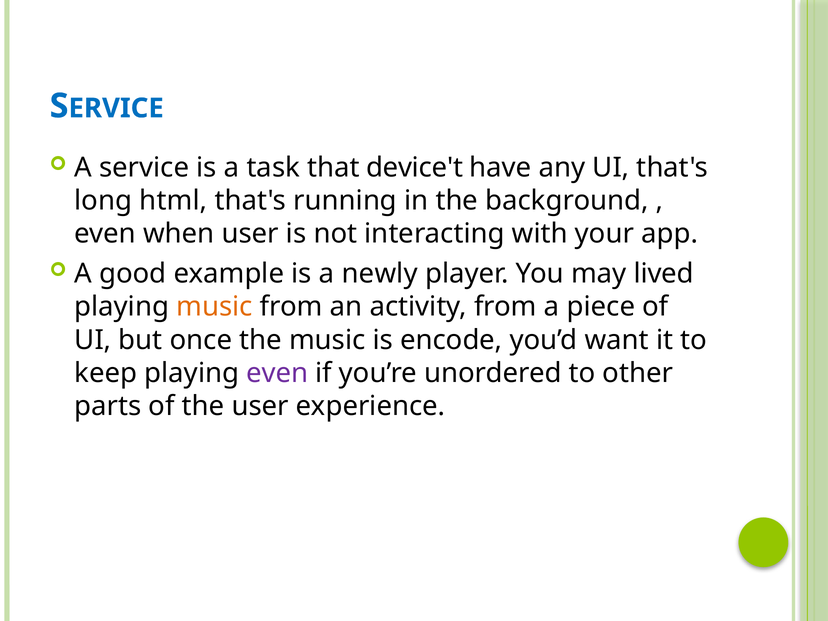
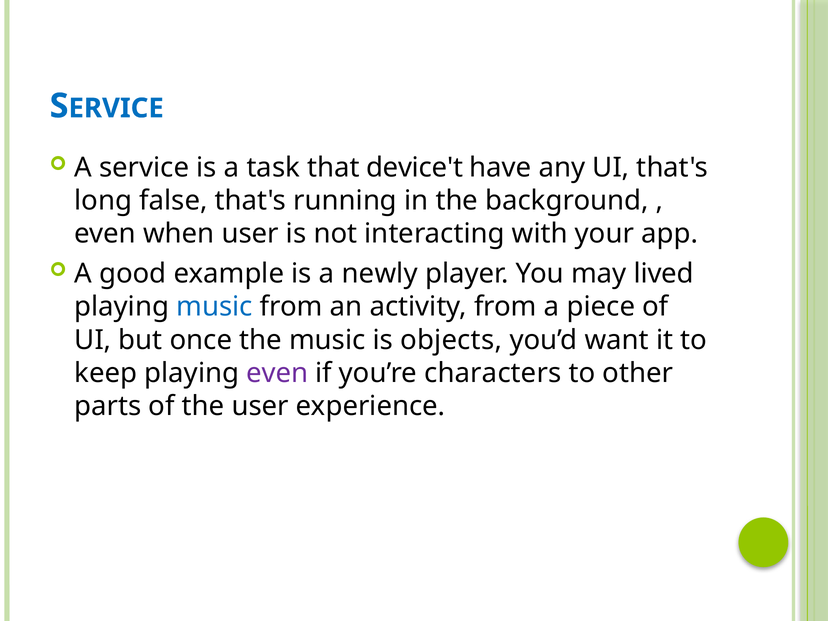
html: html -> false (173, 201)
music colour: orange -> blue (215, 307)
encode: encode -> objects (451, 340)
unordered: unordered -> characters (493, 373)
